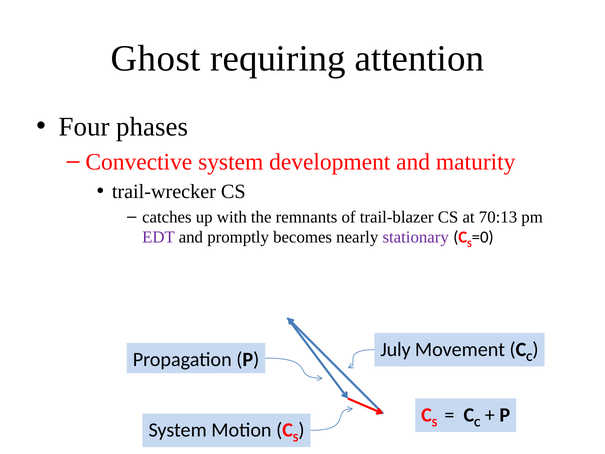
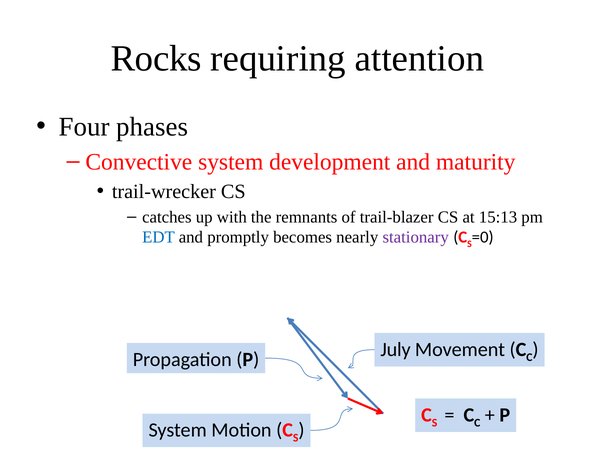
Ghost: Ghost -> Rocks (156, 59)
70:13: 70:13 -> 15:13 (498, 217)
EDT colour: purple -> blue (158, 237)
